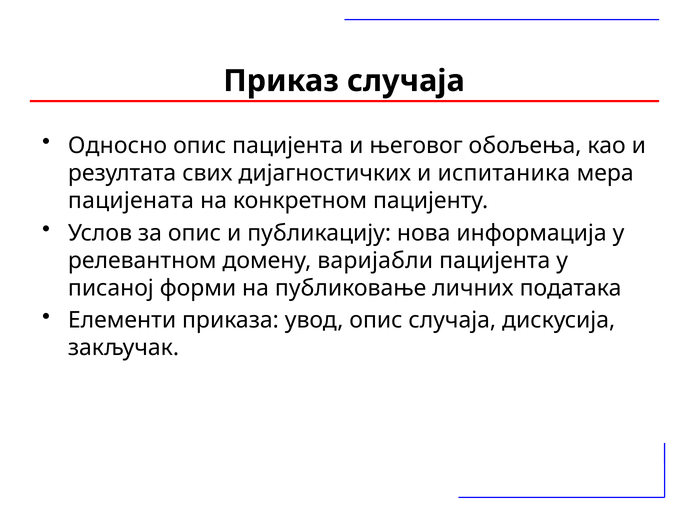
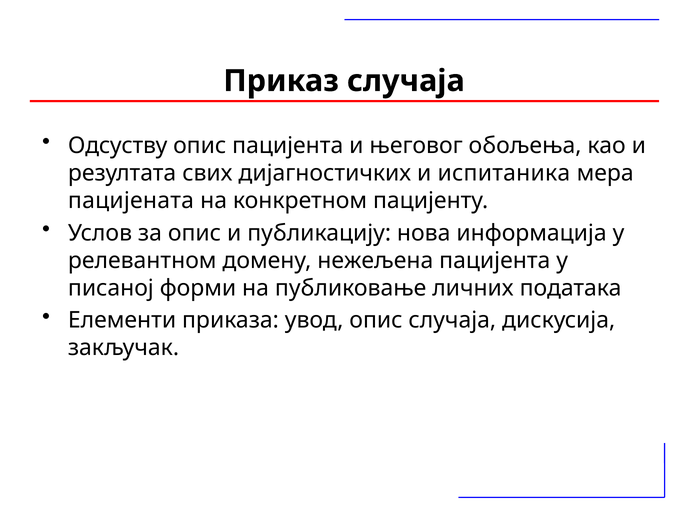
Односно: Односно -> Одсуству (118, 146)
варијабли: варијабли -> нежељена (375, 260)
